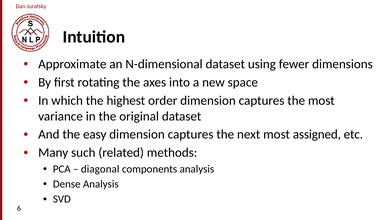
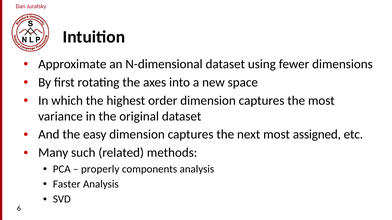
diagonal: diagonal -> properly (100, 169)
Dense: Dense -> Faster (67, 184)
